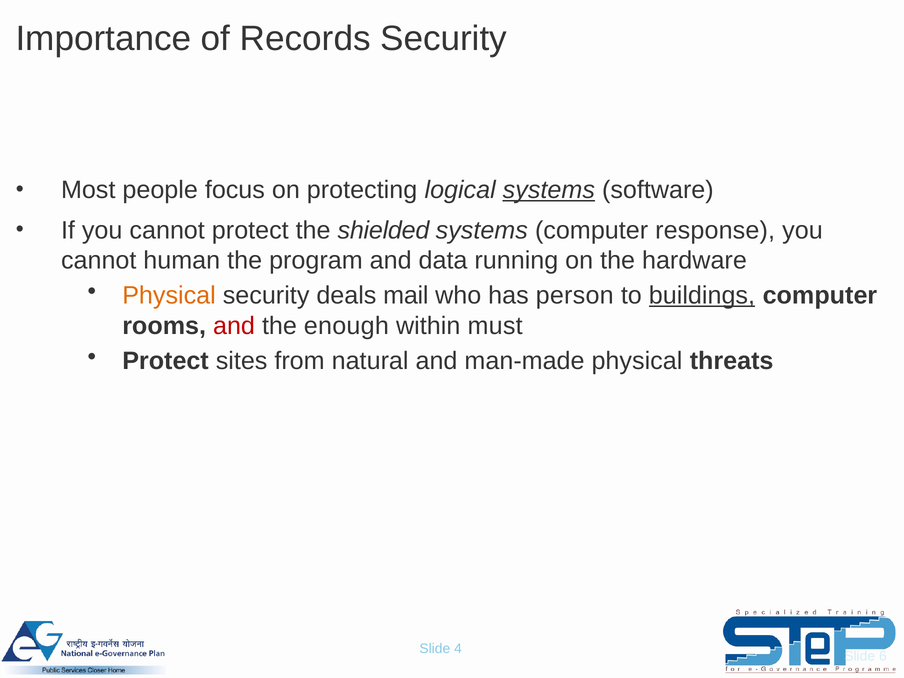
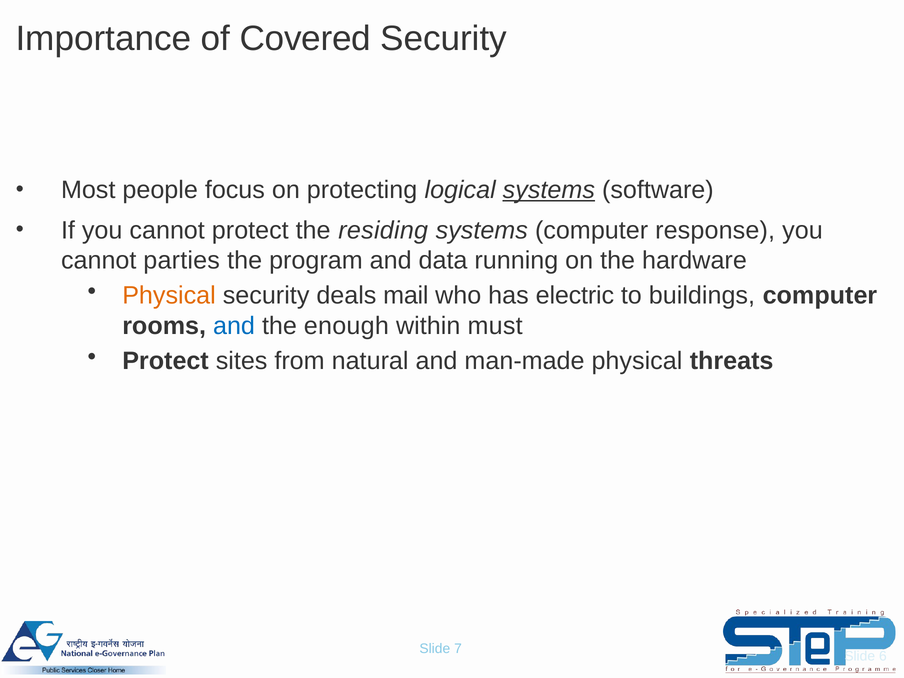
Records: Records -> Covered (305, 39)
shielded: shielded -> residing (383, 230)
human: human -> parties (182, 260)
person: person -> electric (575, 296)
buildings underline: present -> none (702, 296)
and colour: red -> blue (234, 326)
4: 4 -> 7 (458, 649)
